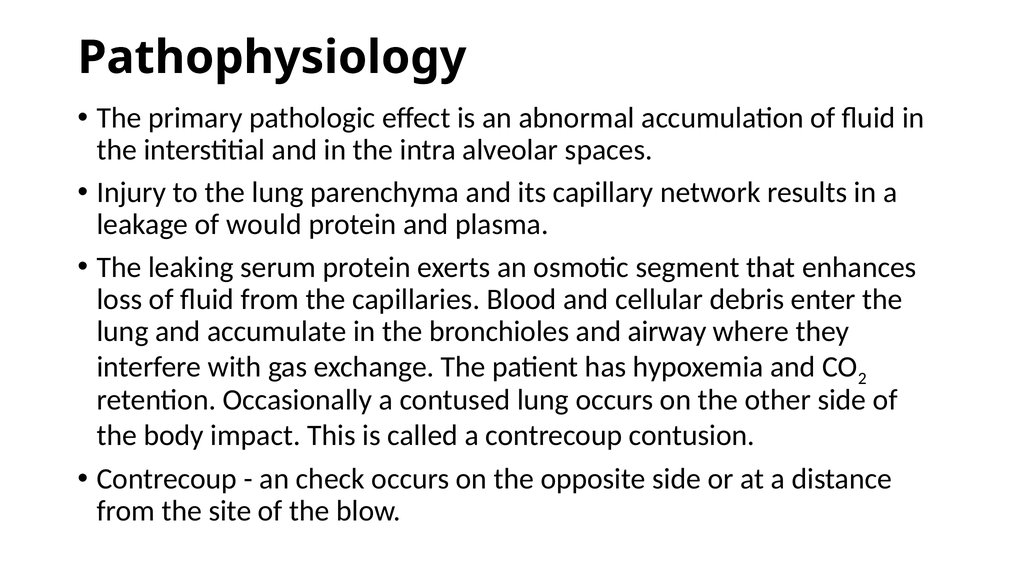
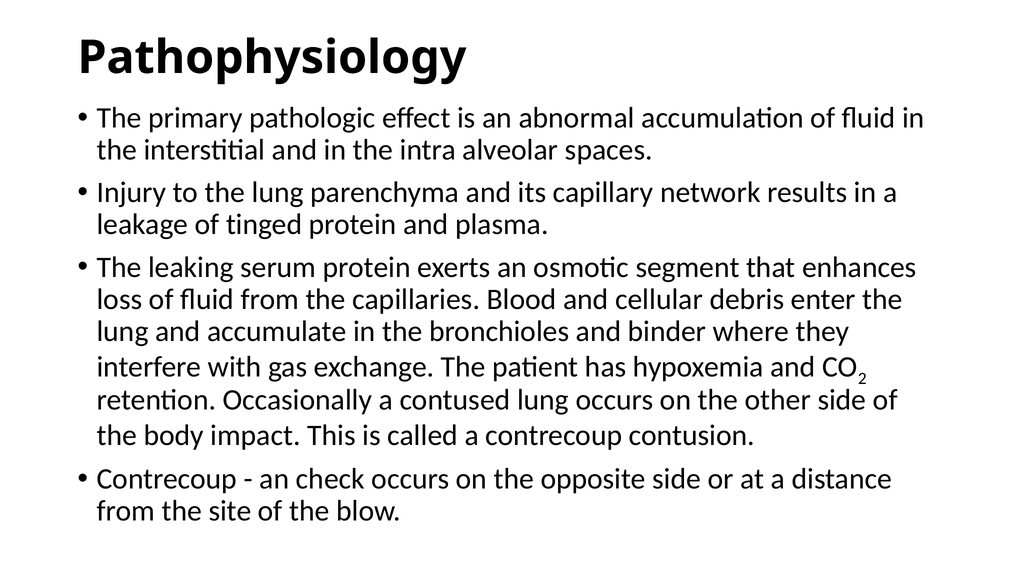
would: would -> tinged (264, 224)
airway: airway -> binder (667, 331)
